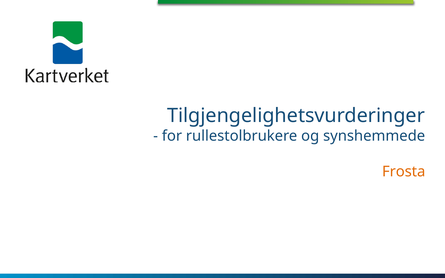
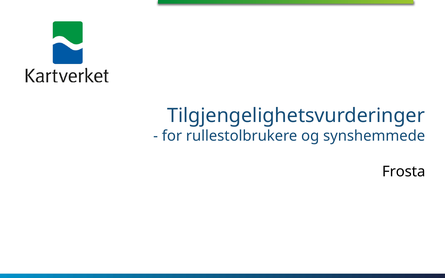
Frosta colour: orange -> black (404, 172)
